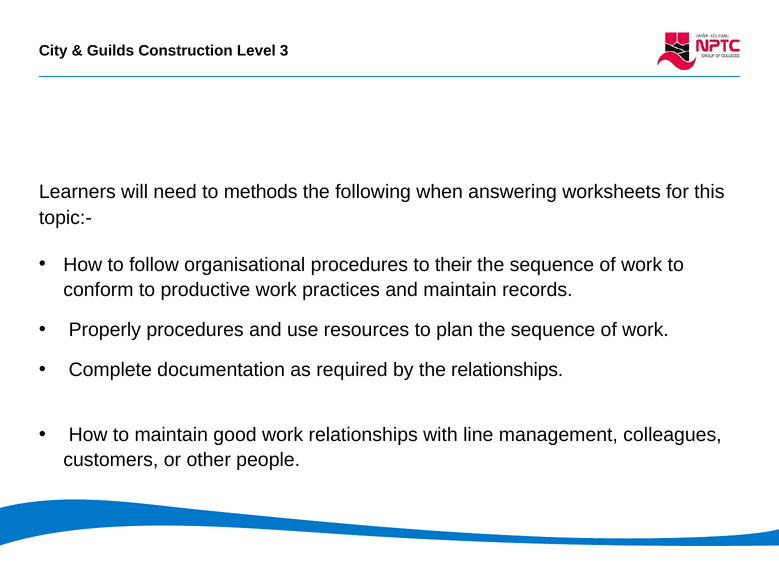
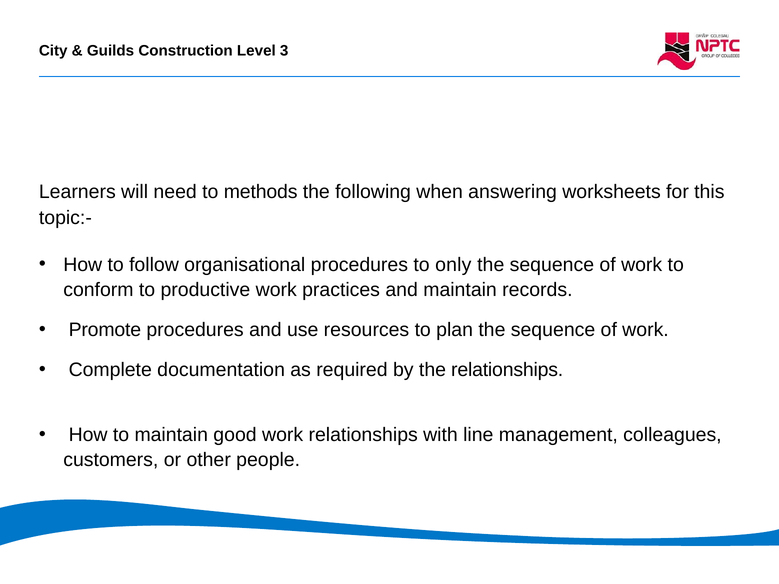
their: their -> only (453, 265)
Properly: Properly -> Promote (105, 330)
